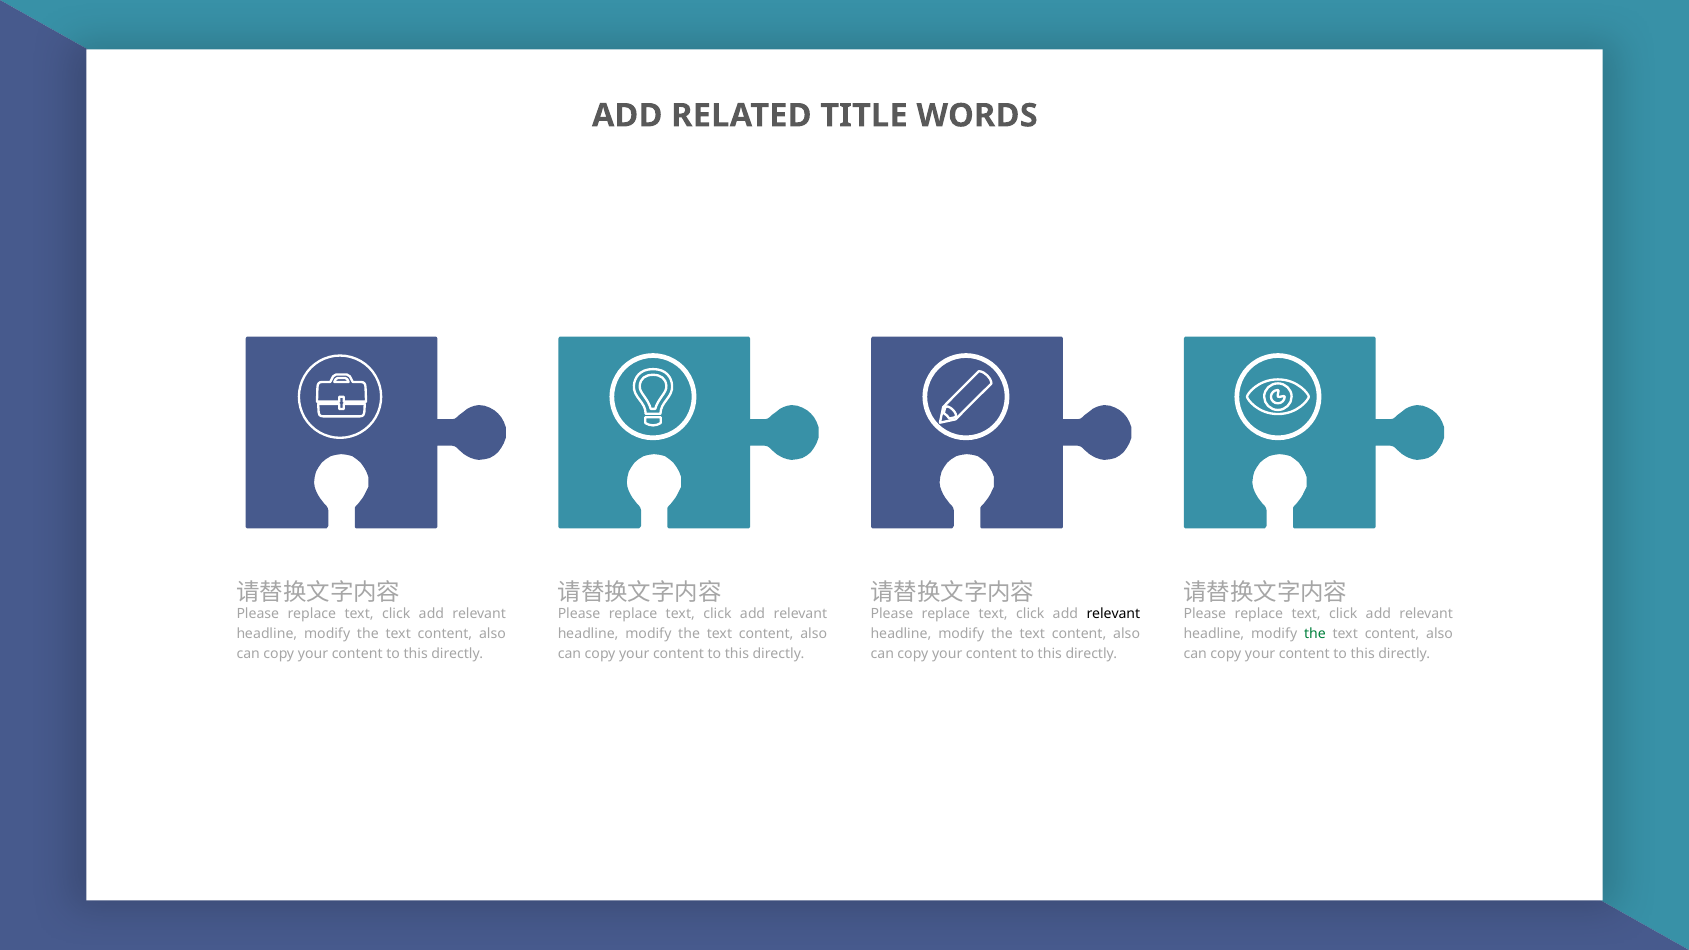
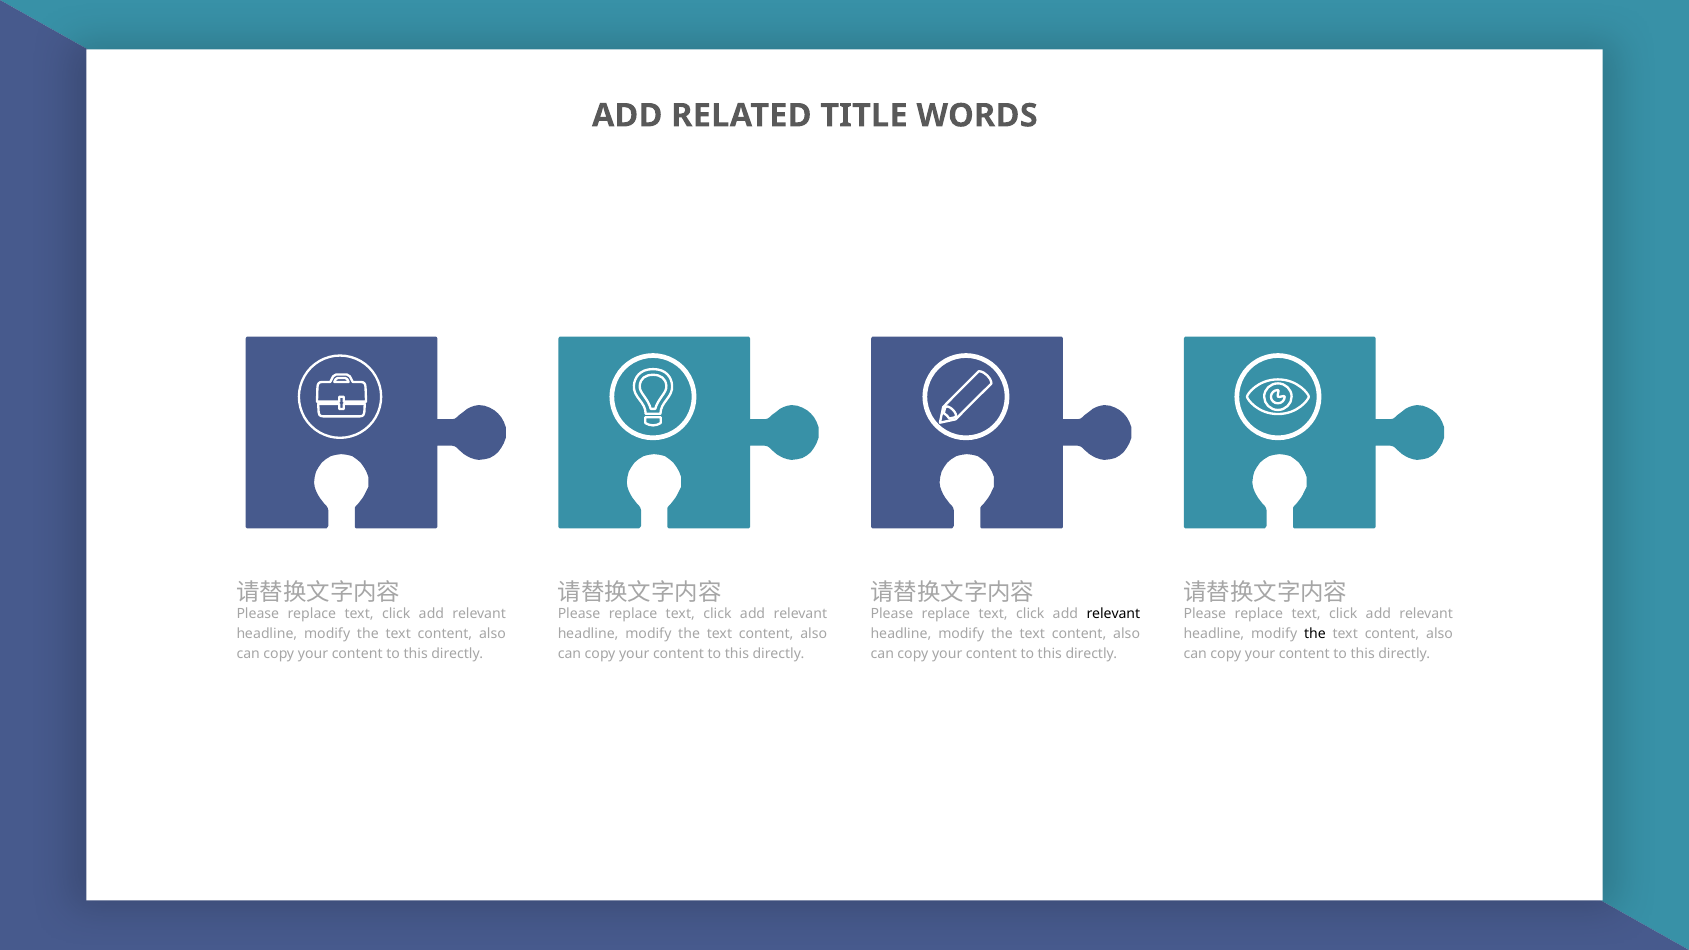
the colour: green -> black (1315, 634)
